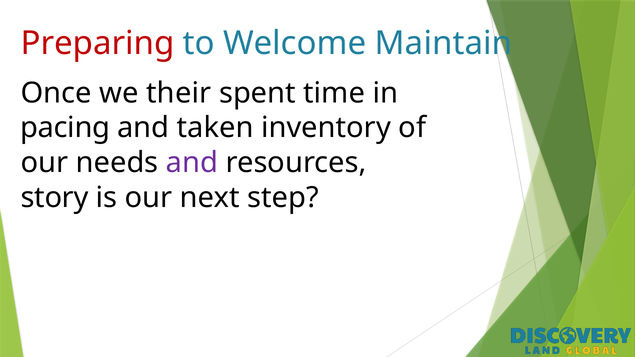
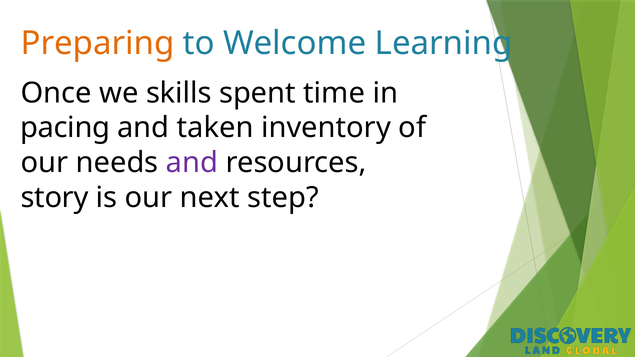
Preparing colour: red -> orange (98, 43)
Maintain: Maintain -> Learning (444, 43)
their: their -> skills (179, 93)
